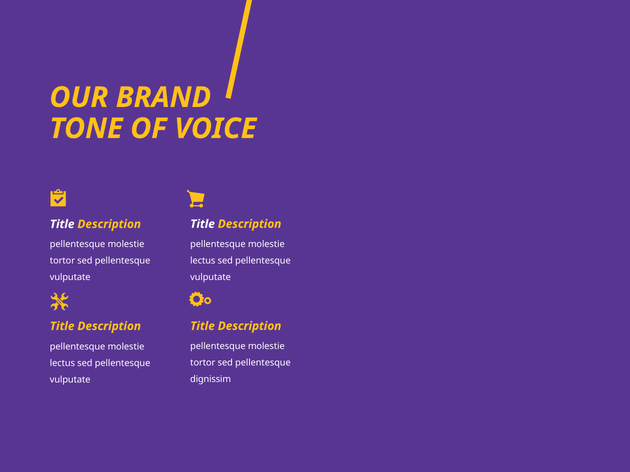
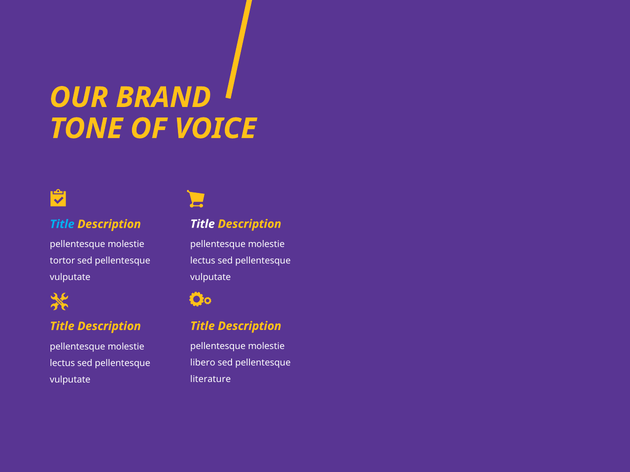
Title colour: white -> light blue (62, 224)
tortor: tortor -> libero (203, 363)
dignissim: dignissim -> literature (211, 380)
